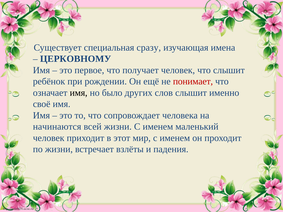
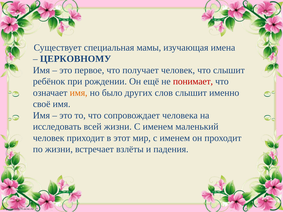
сразу: сразу -> мамы (149, 48)
имя colour: black -> orange (79, 93)
начинаются: начинаются -> исследовать (57, 127)
